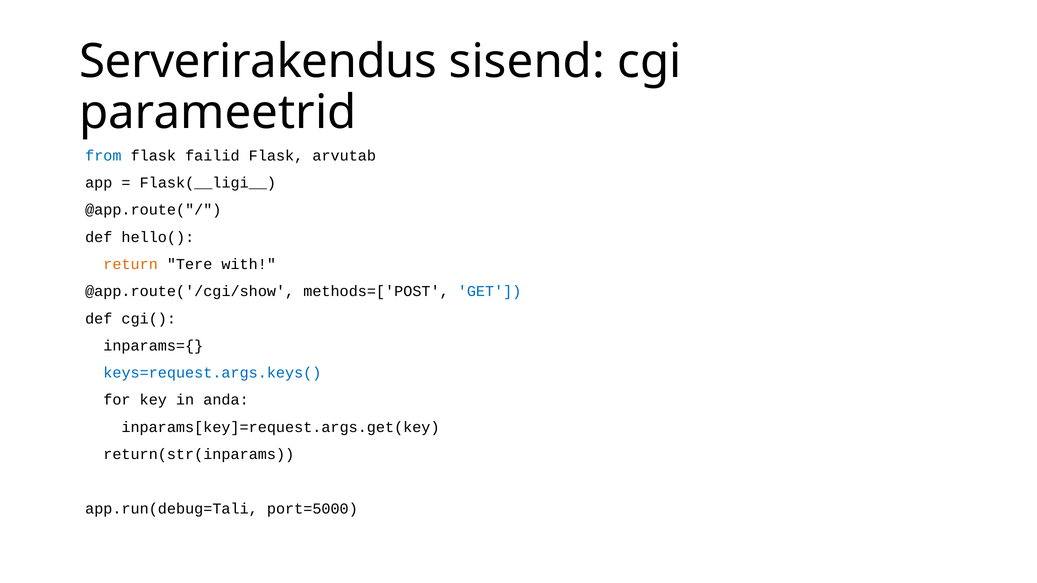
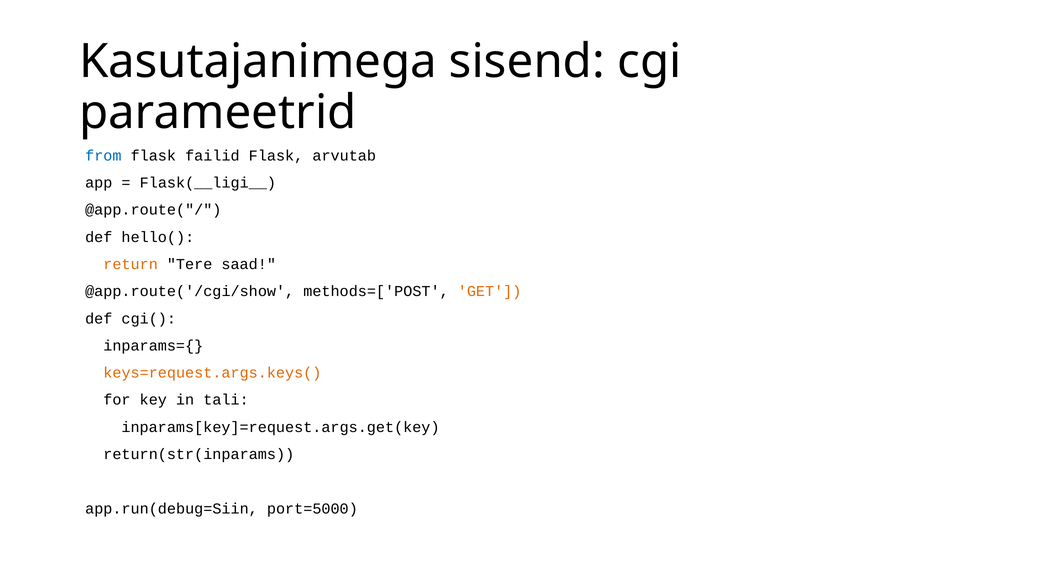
Serverirakendus: Serverirakendus -> Kasutajanimega (258, 61)
with: with -> saad (249, 264)
GET colour: blue -> orange (490, 292)
keys=request.args.keys( colour: blue -> orange (212, 373)
anda: anda -> tali (226, 400)
app.run(debug=Tali: app.run(debug=Tali -> app.run(debug=Siin (171, 509)
